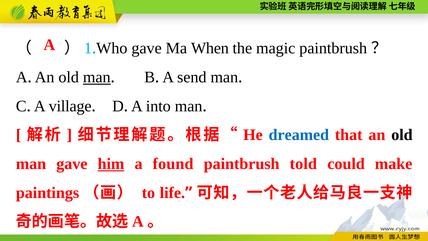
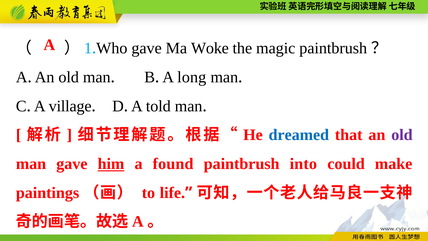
When: When -> Woke (210, 48)
man underline: present -> none (97, 77)
send: send -> long (192, 77)
into: into -> told (158, 106)
old colour: black -> purple (402, 135)
told: told -> into (303, 164)
